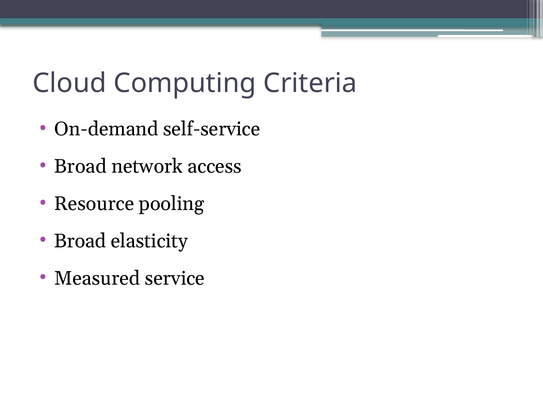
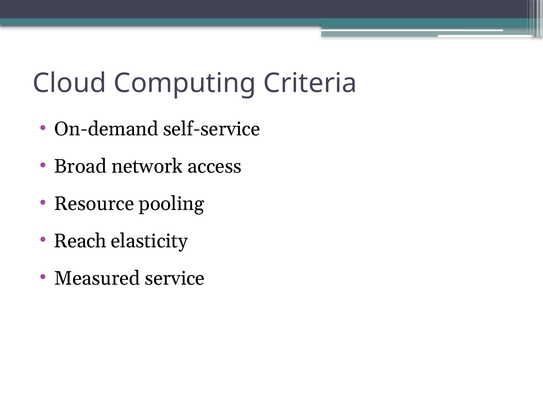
Broad: Broad -> Reach (80, 241)
